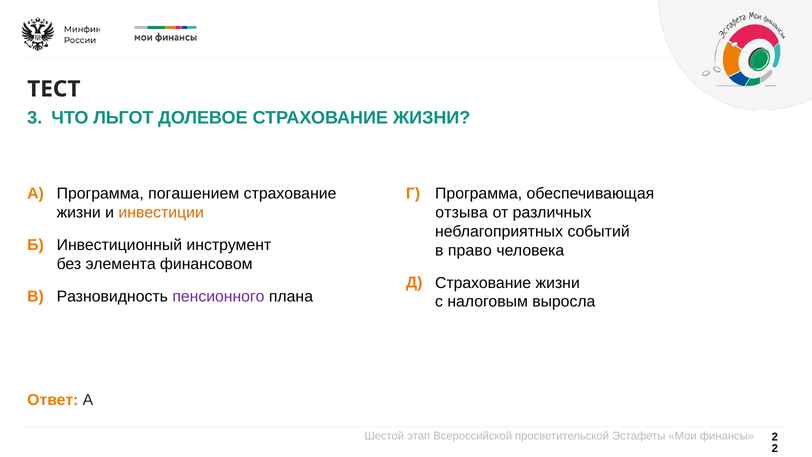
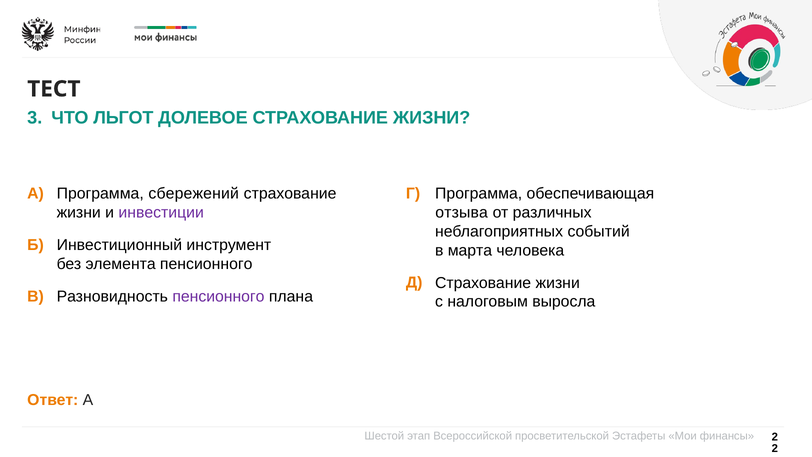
погашением: погашением -> сбережений (194, 193)
инвестиции colour: orange -> purple (161, 212)
право: право -> марта (470, 250)
элемента финансовом: финансовом -> пенсионного (206, 264)
